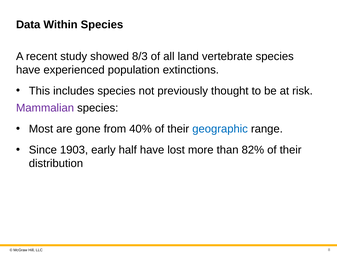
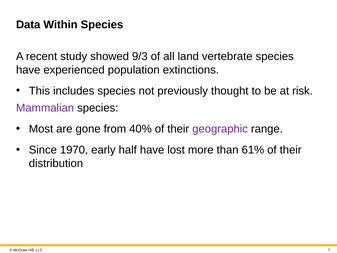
8/3: 8/3 -> 9/3 (140, 56)
geographic colour: blue -> purple (220, 129)
1903: 1903 -> 1970 (74, 150)
82%: 82% -> 61% (253, 150)
